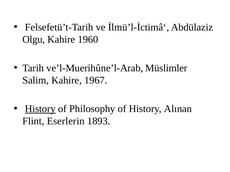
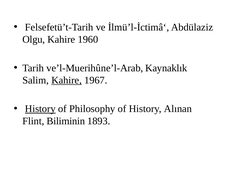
Müslimler: Müslimler -> Kaynaklık (166, 68)
Kahire underline: none -> present (67, 80)
Eserlerin: Eserlerin -> Biliminin (66, 121)
